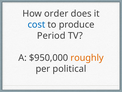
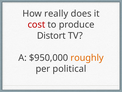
order: order -> really (56, 14)
cost colour: blue -> red (36, 25)
Period: Period -> Distort (51, 35)
